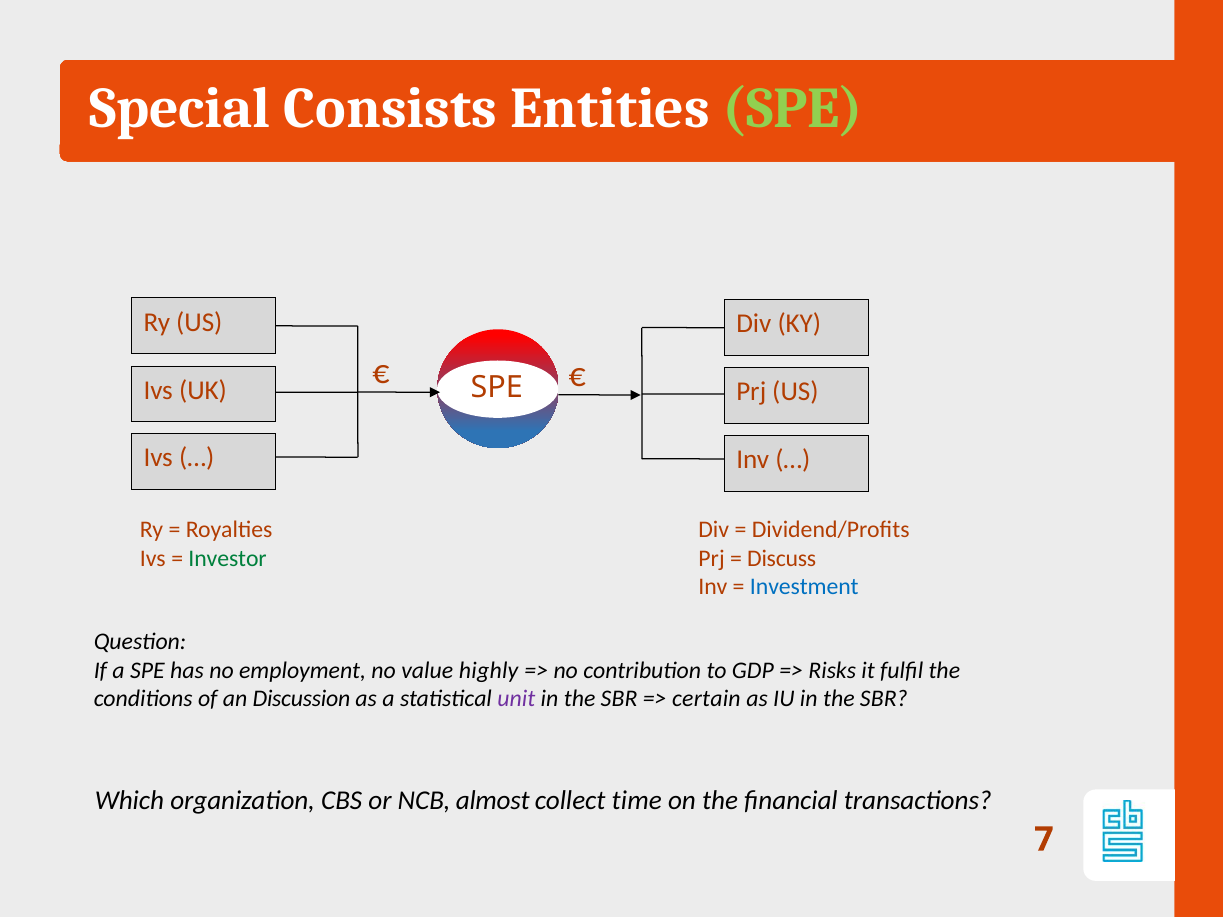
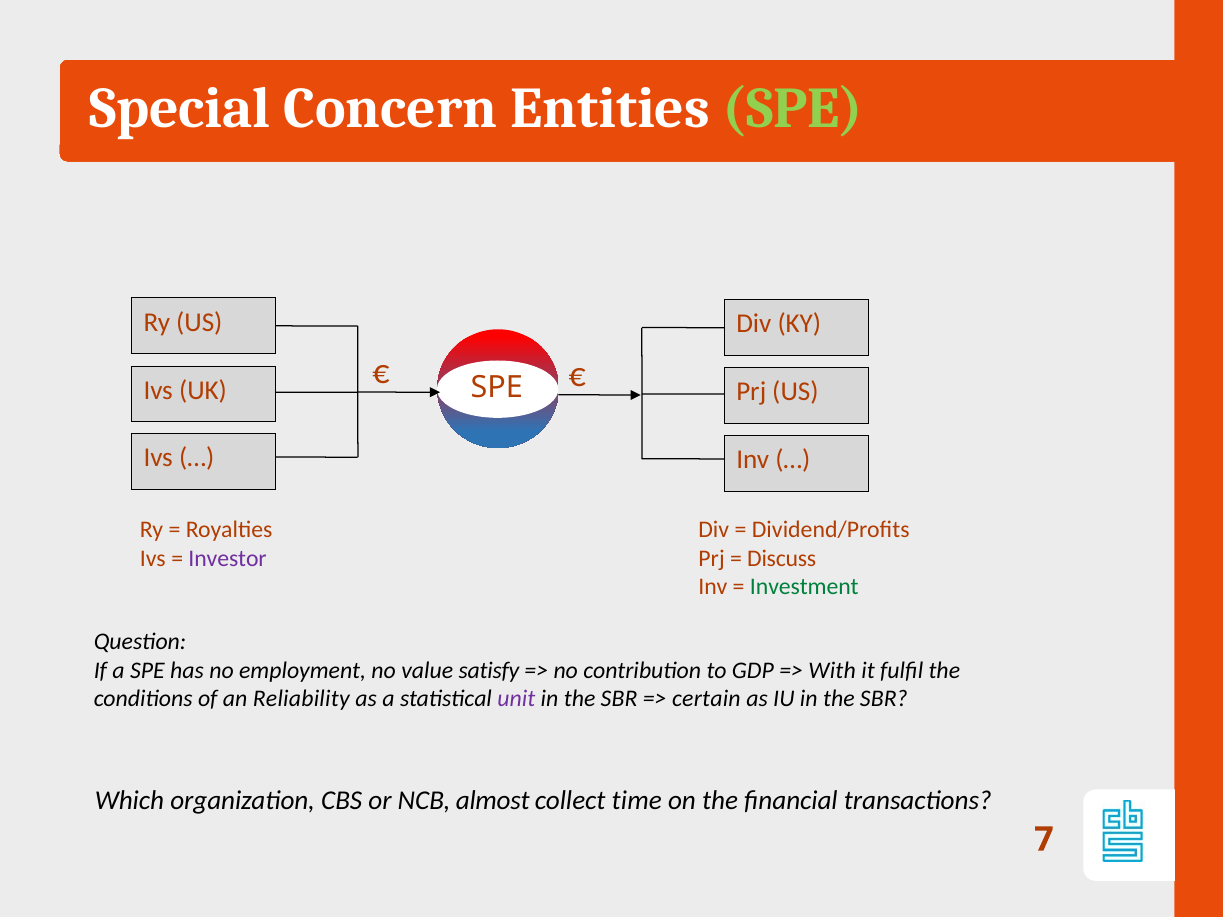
Consists: Consists -> Concern (391, 108)
Investor colour: green -> purple (228, 558)
Investment colour: blue -> green (804, 587)
highly: highly -> satisfy (489, 671)
Risks: Risks -> With (832, 671)
Discussion: Discussion -> Reliability (301, 699)
